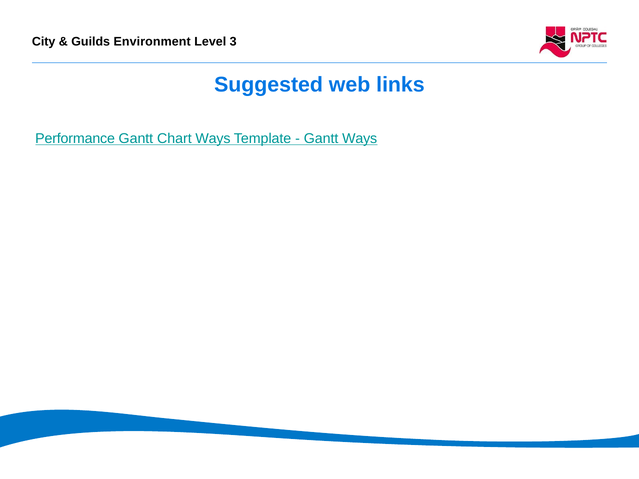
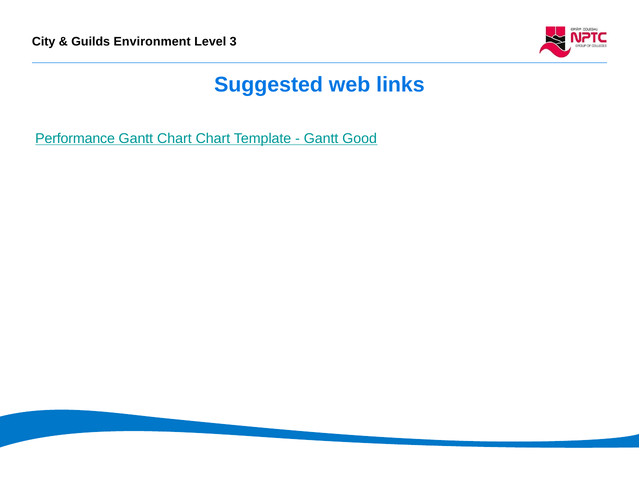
Chart Ways: Ways -> Chart (213, 139)
Gantt Ways: Ways -> Good (360, 139)
